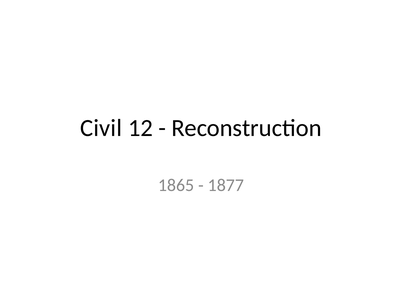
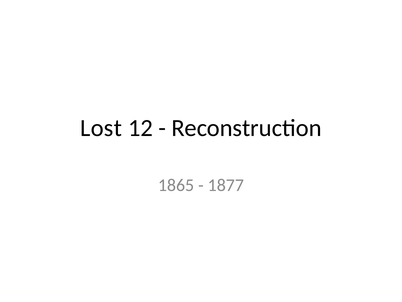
Civil: Civil -> Lost (101, 128)
